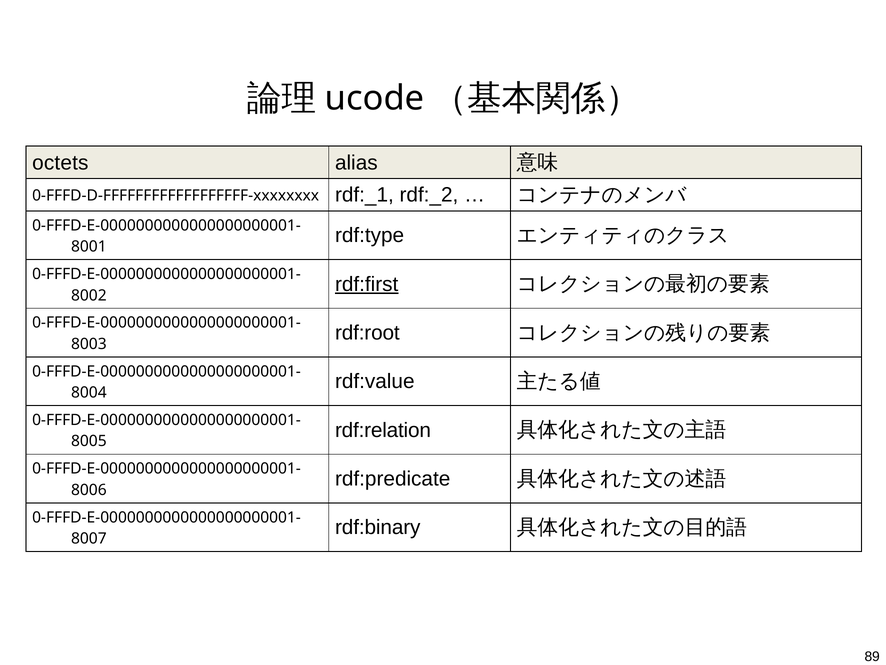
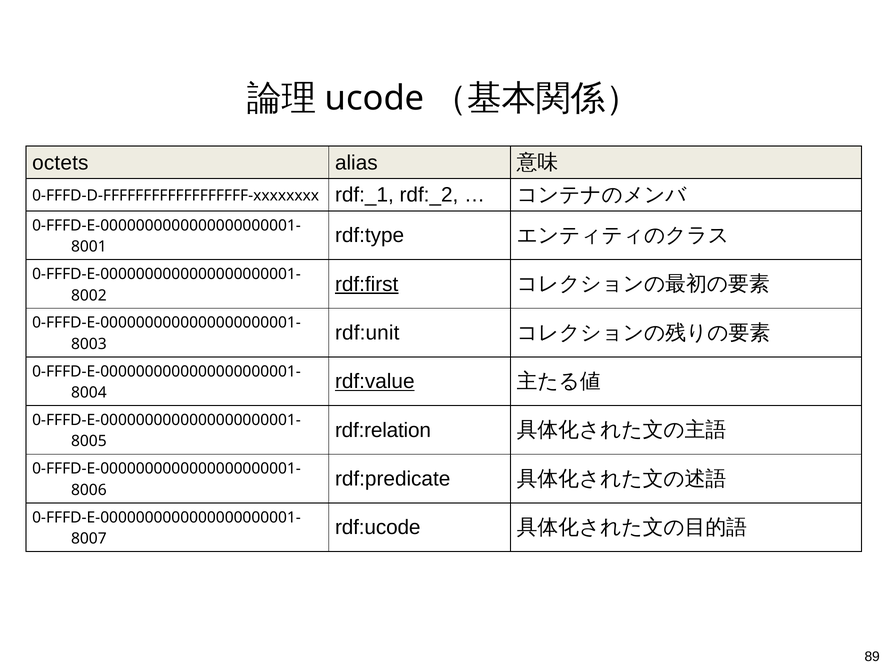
rdf:root: rdf:root -> rdf:unit (367, 333)
rdf:value underline: none -> present (375, 381)
rdf:binary: rdf:binary -> rdf:ucode (378, 527)
